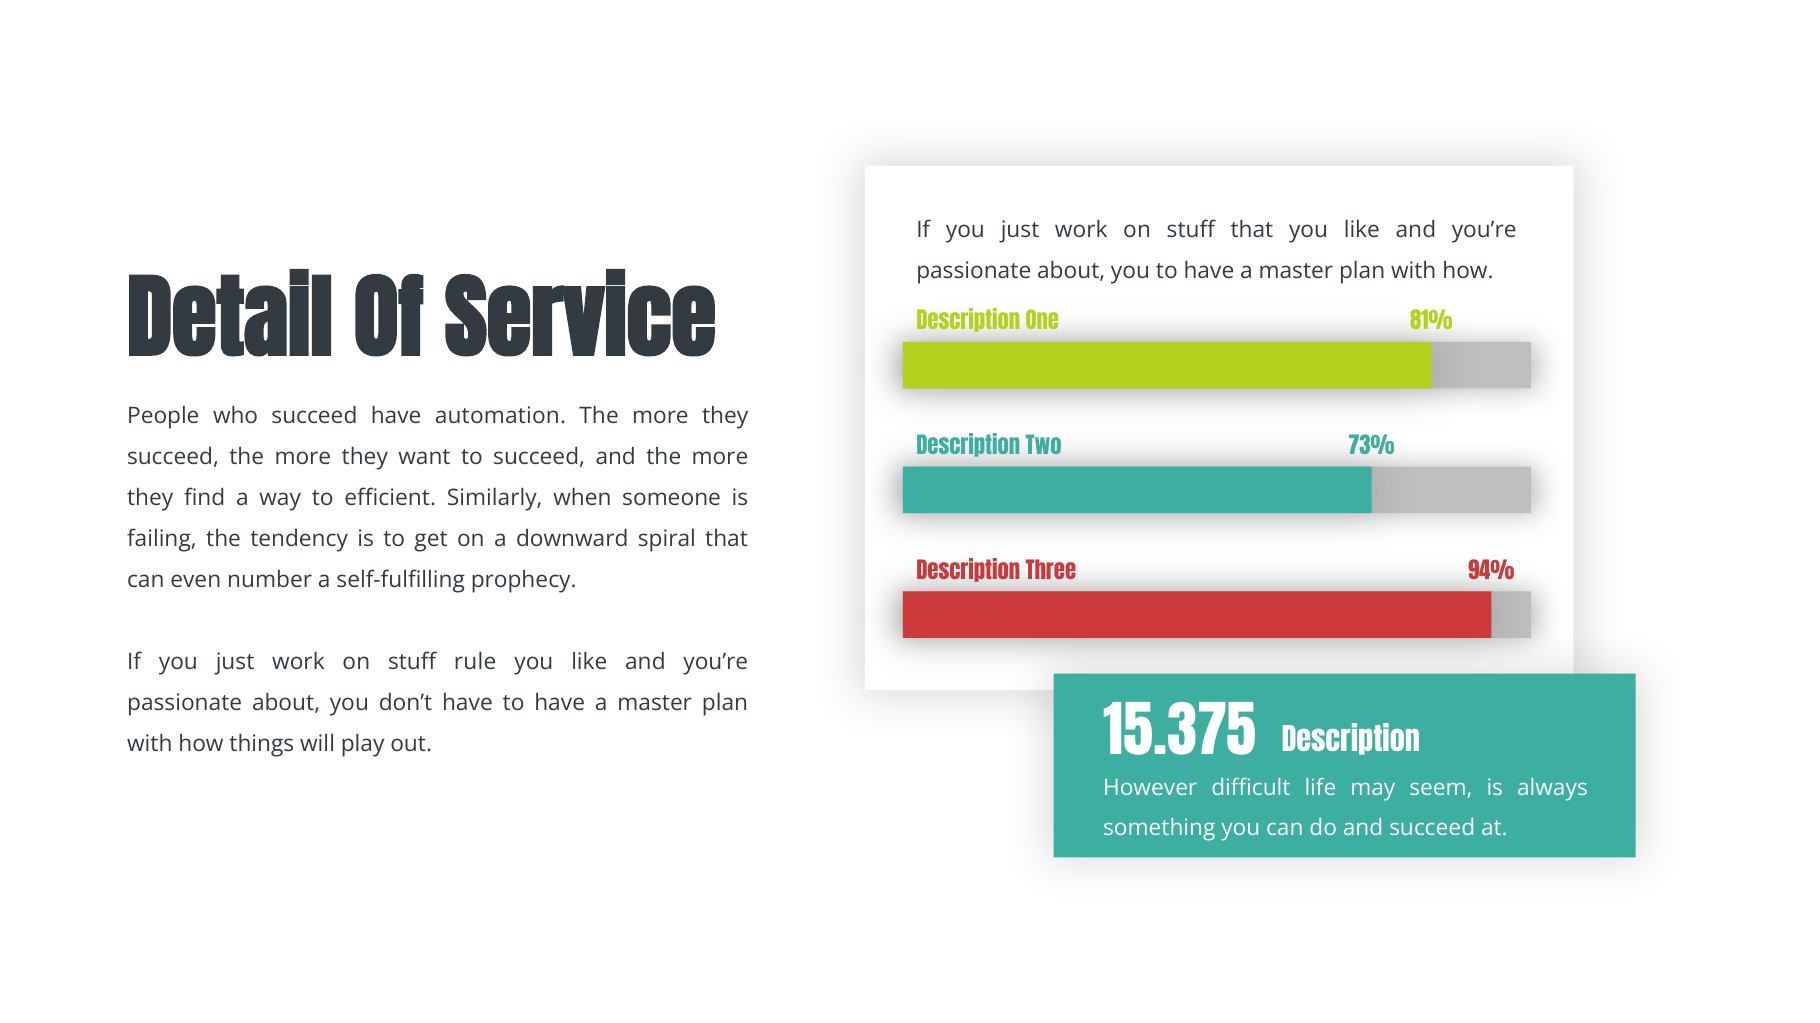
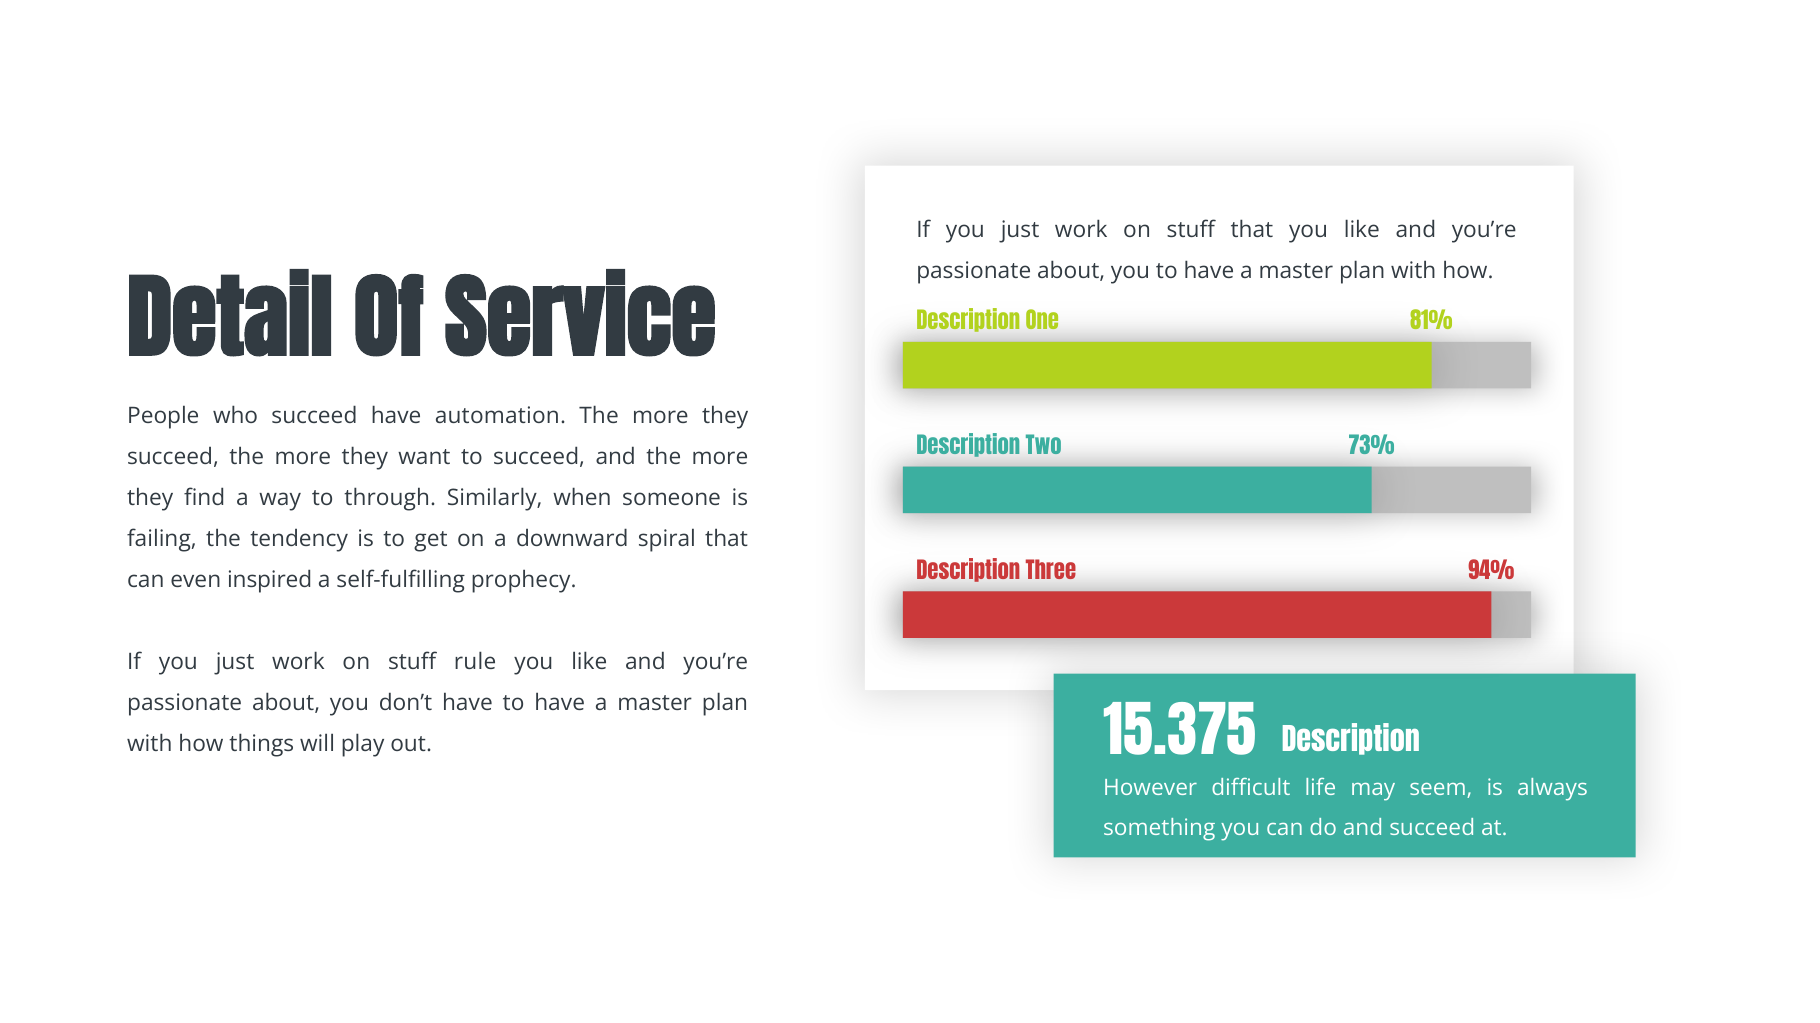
efficient: efficient -> through (390, 498)
number: number -> inspired (270, 580)
